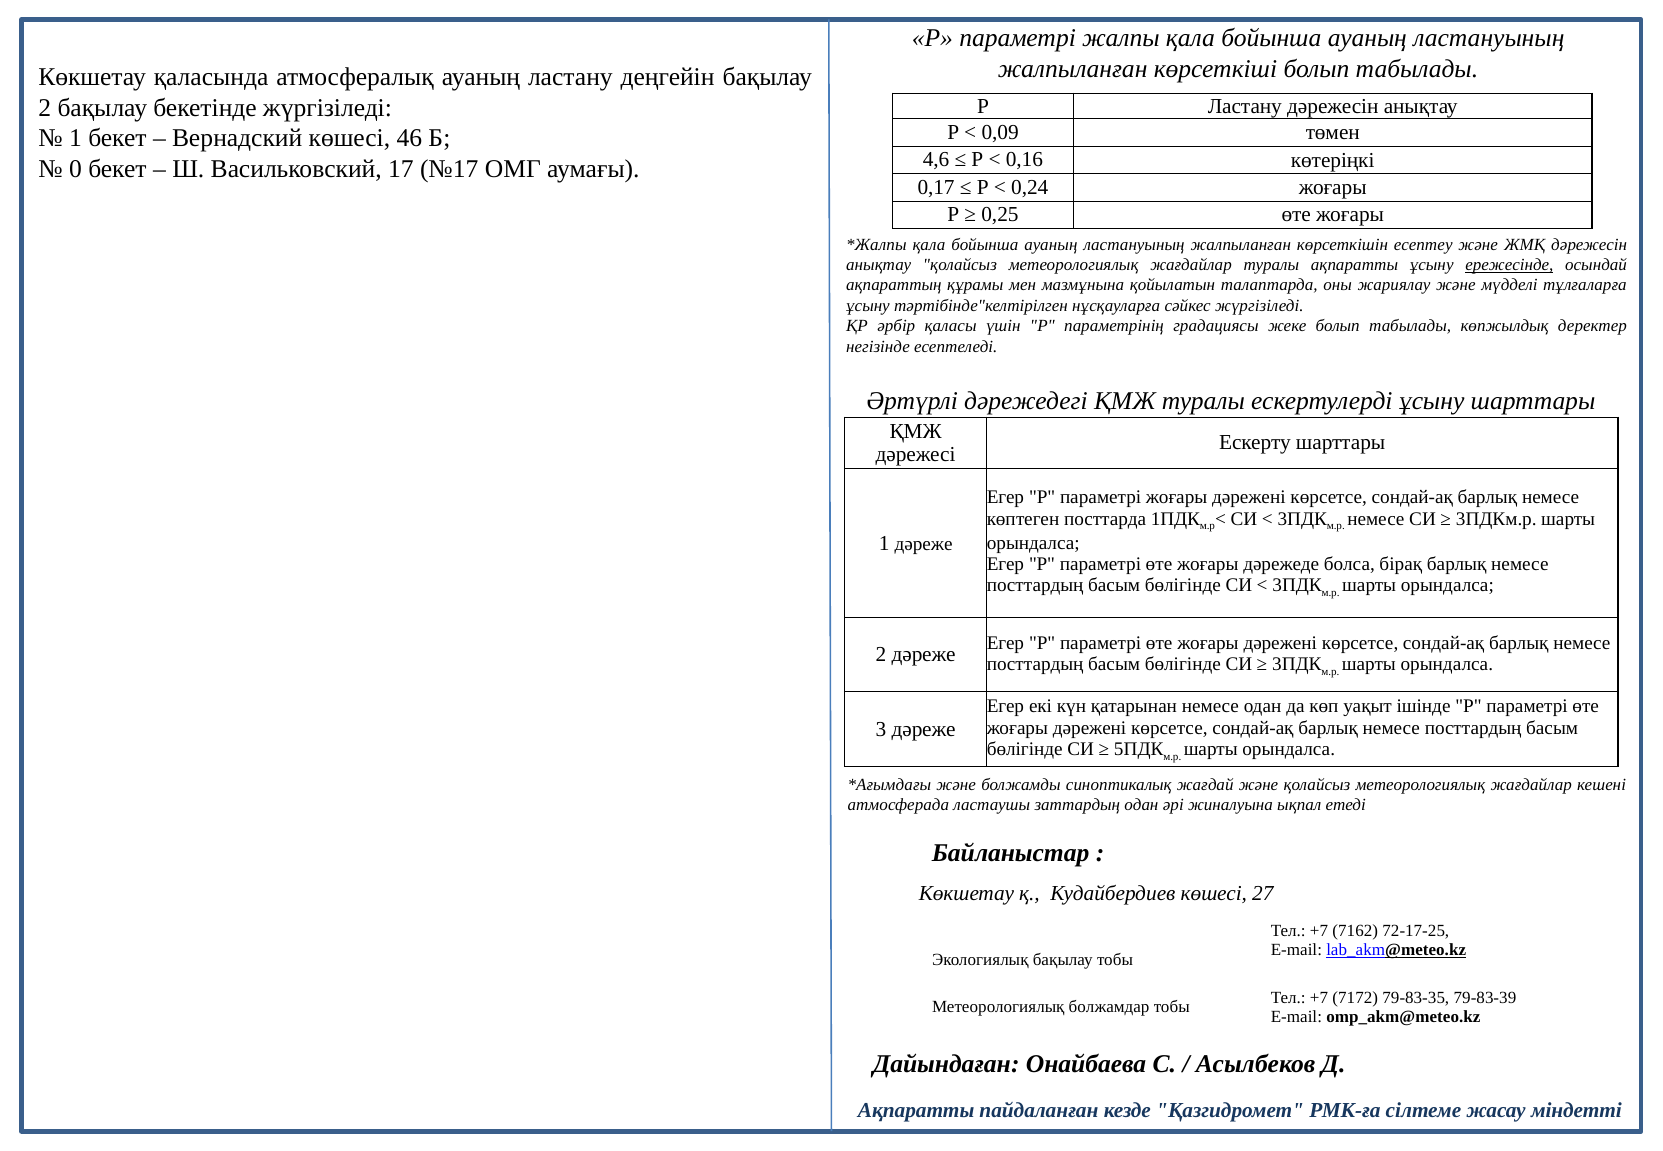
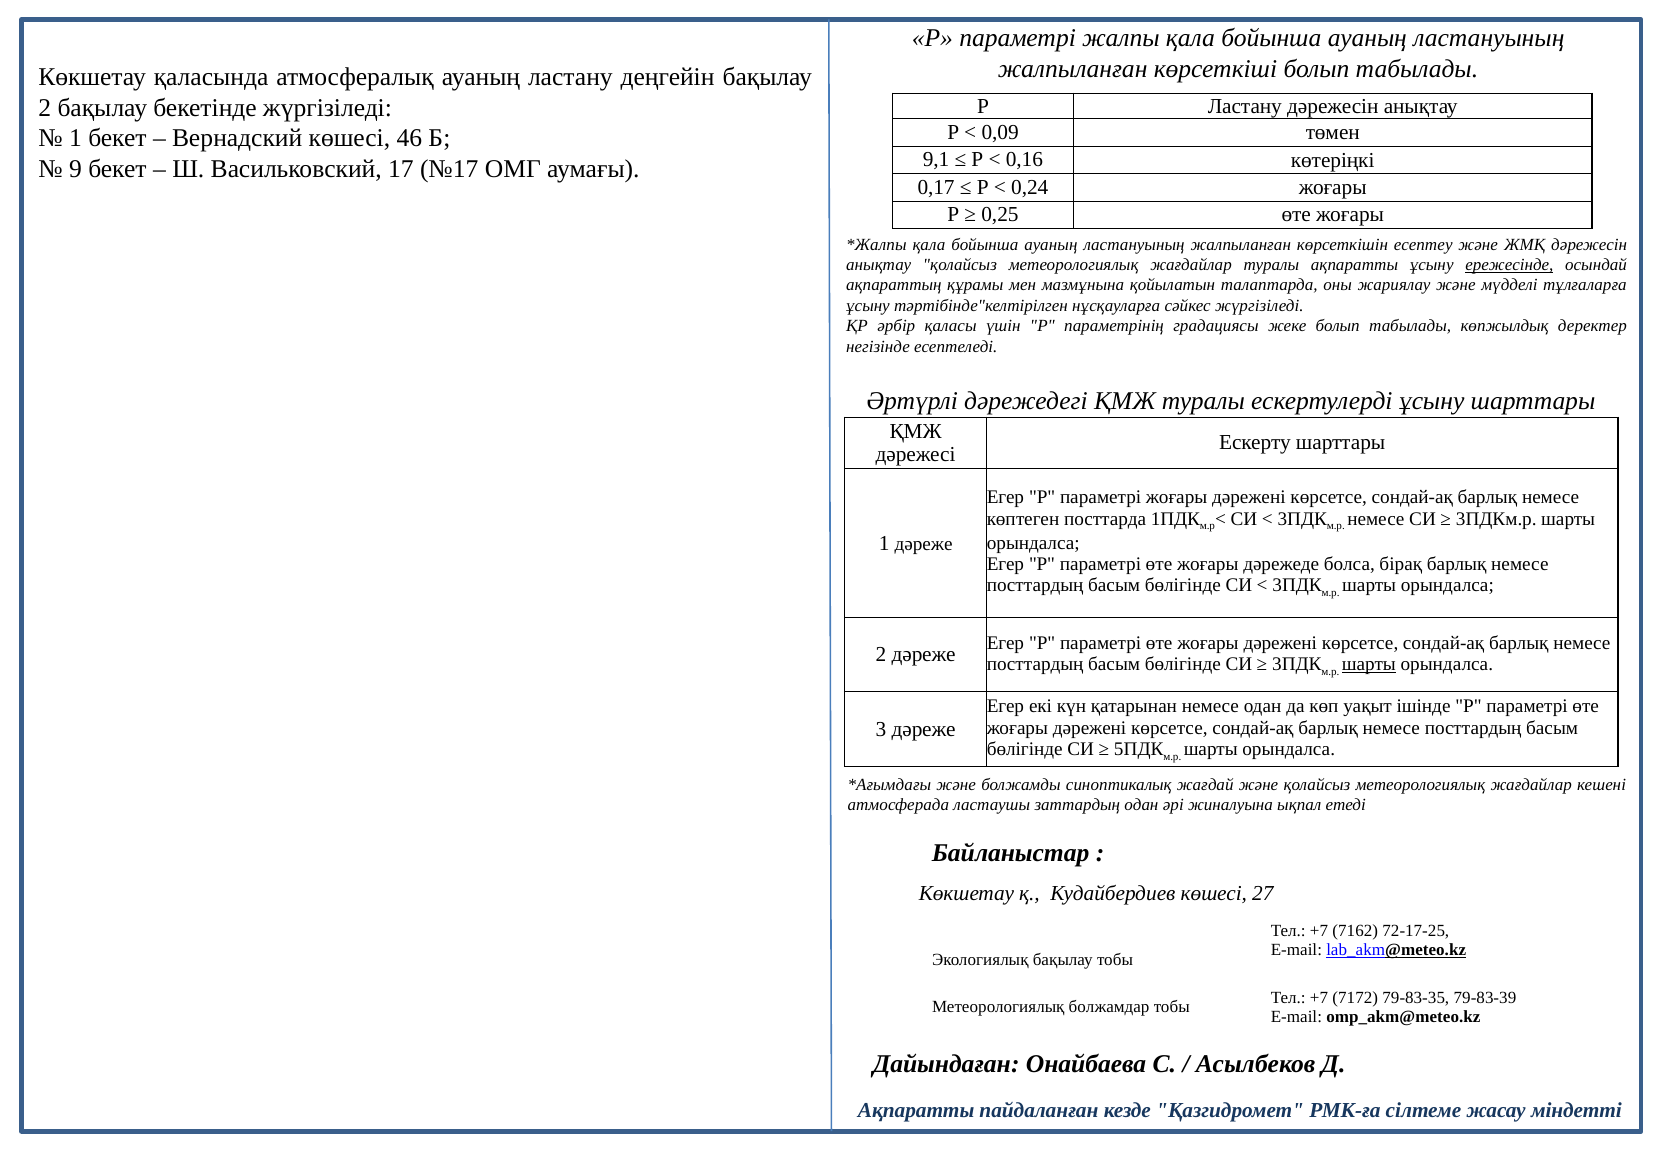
4,6: 4,6 -> 9,1 (936, 160)
0: 0 -> 9 (76, 169)
шарты underline: none -> present (1369, 664)
